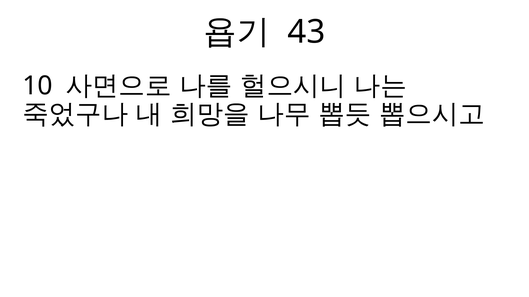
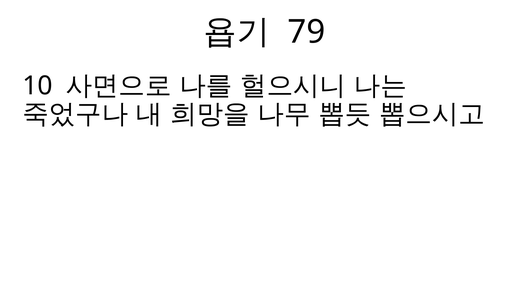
43: 43 -> 79 (306, 32)
